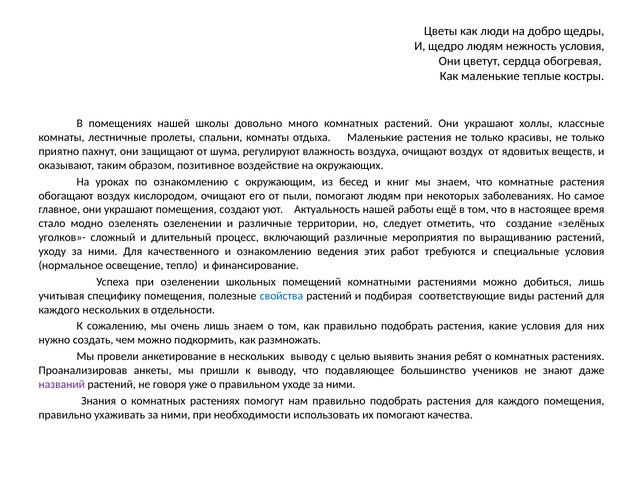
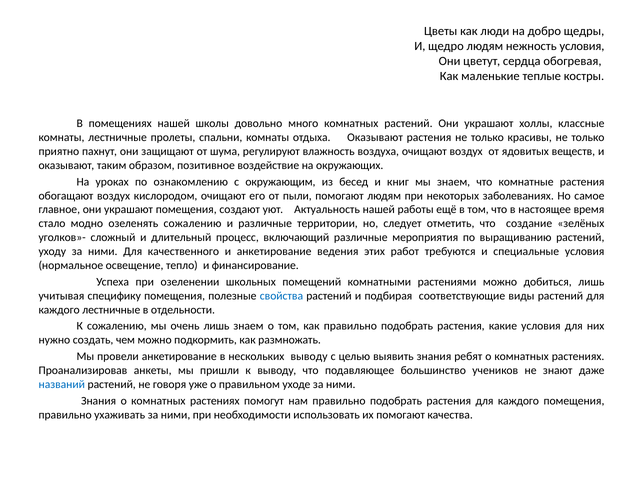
отдыха Маленькие: Маленькие -> Оказывают (375, 137)
озеленять озеленении: озеленении -> сожалению (193, 224)
и ознакомлению: ознакомлению -> анкетирование (274, 252)
каждого нескольких: нескольких -> лестничные (111, 310)
названий colour: purple -> blue (62, 385)
